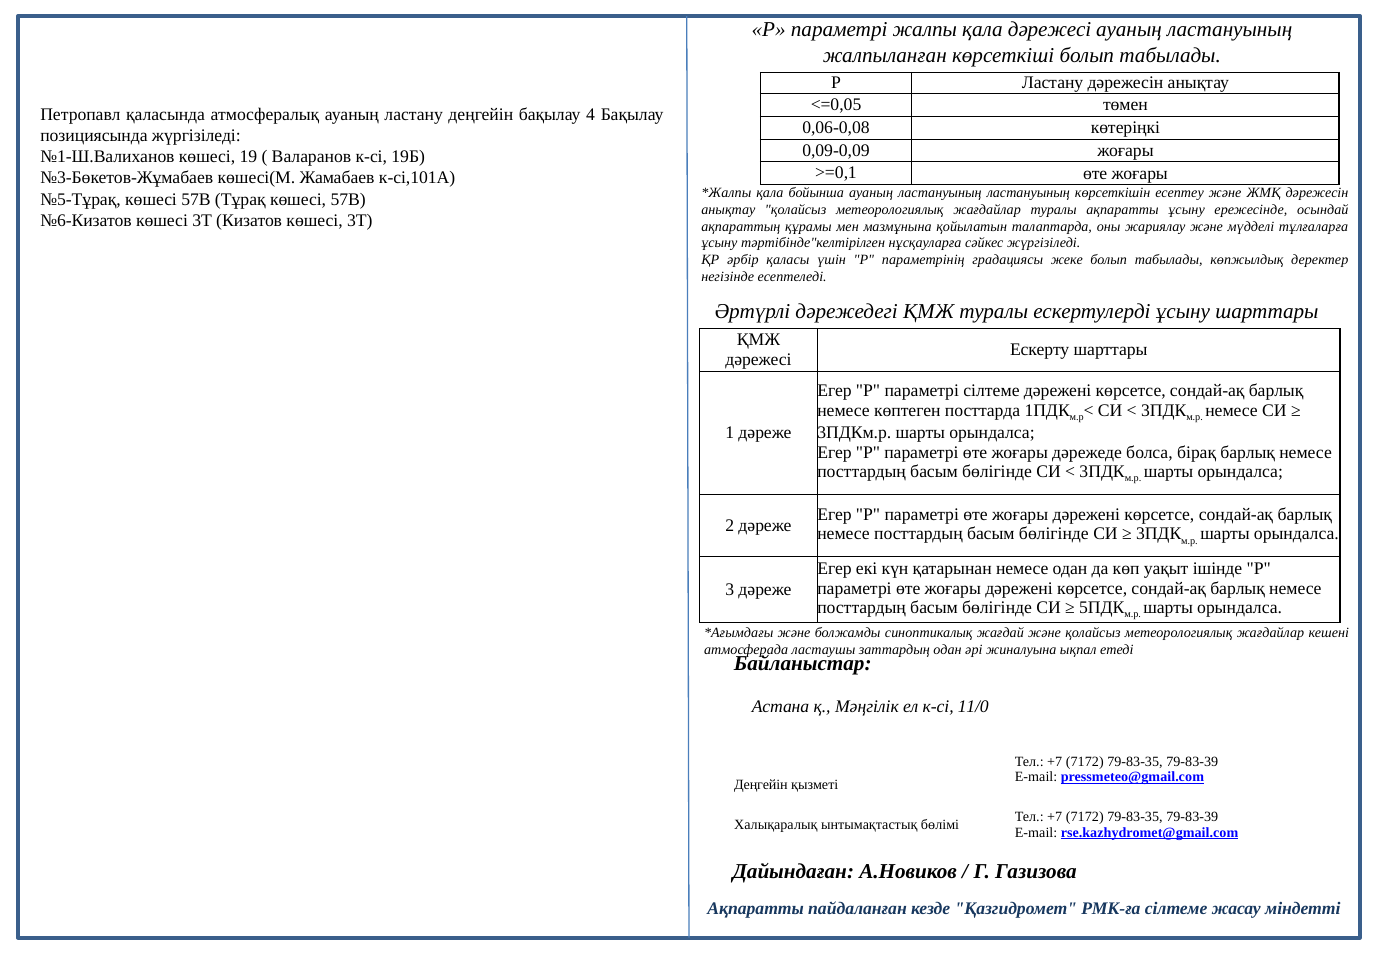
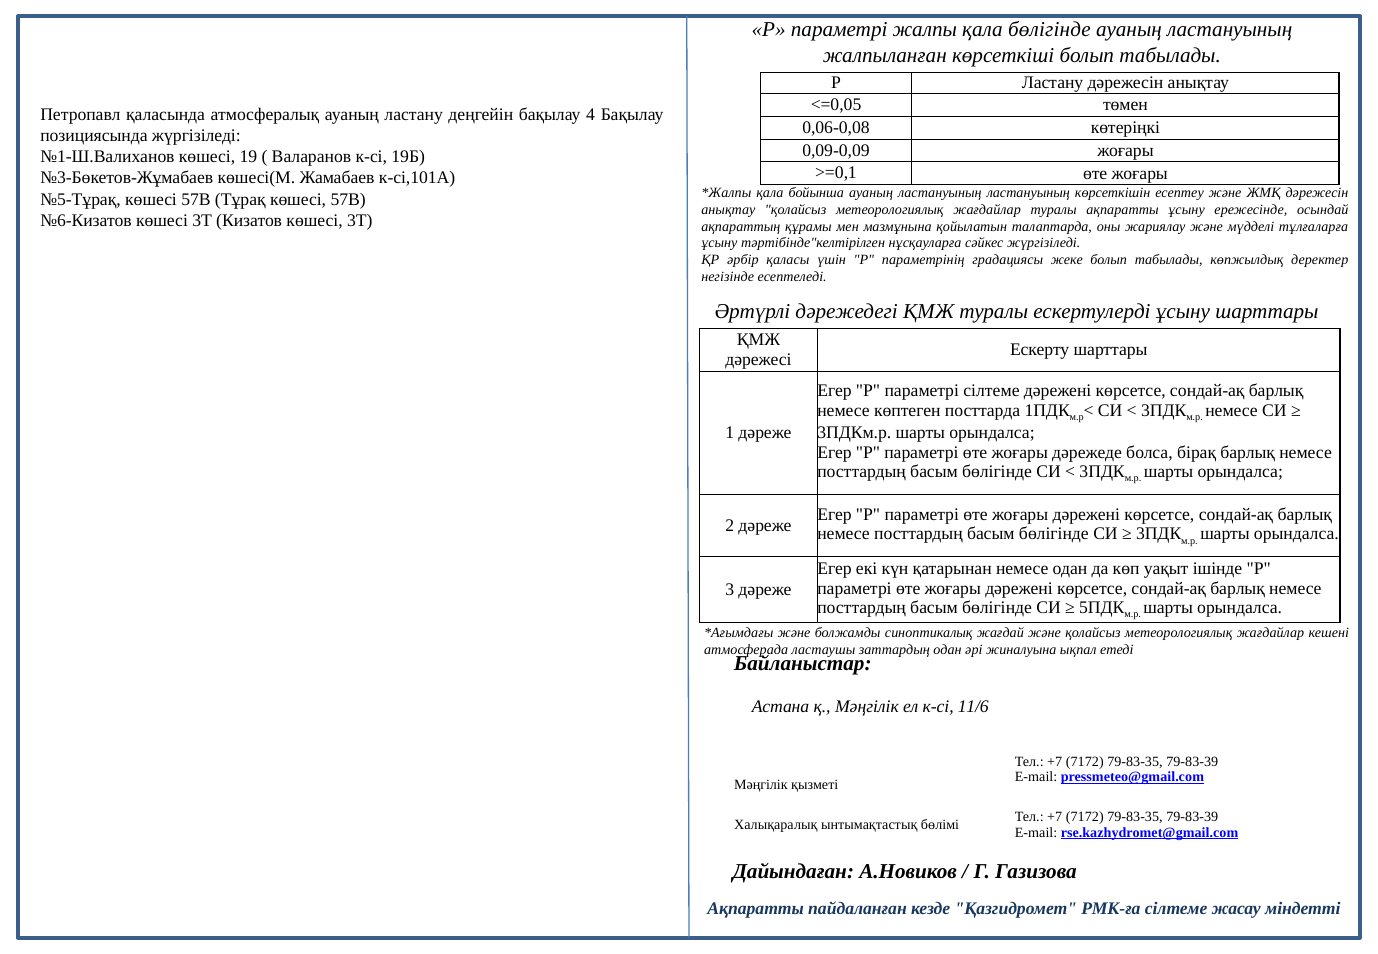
қала дәрежесі: дәрежесі -> бөлігінде (1049, 30)
11/0: 11/0 -> 11/6 (973, 707)
Деңгейін: Деңгейін -> Мәңгілік (761, 785)
